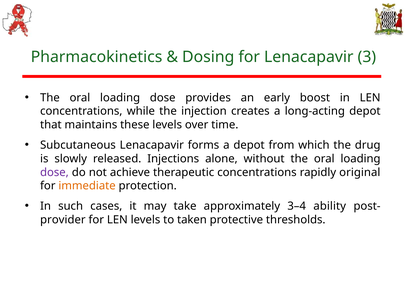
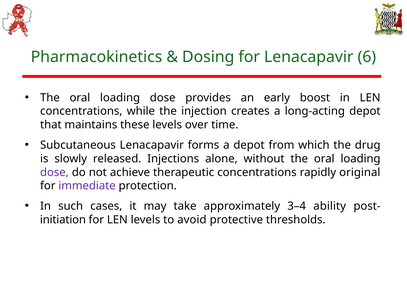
3: 3 -> 6 (367, 57)
immediate colour: orange -> purple (87, 186)
provider: provider -> initiation (63, 220)
taken: taken -> avoid (192, 220)
